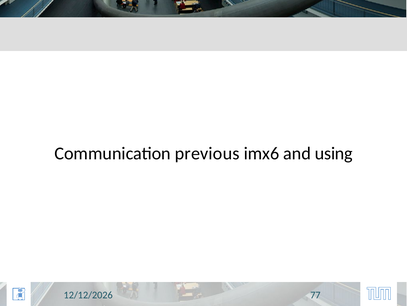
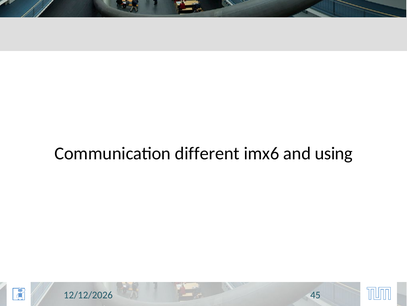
previous: previous -> different (207, 153)
77: 77 -> 45 (315, 294)
